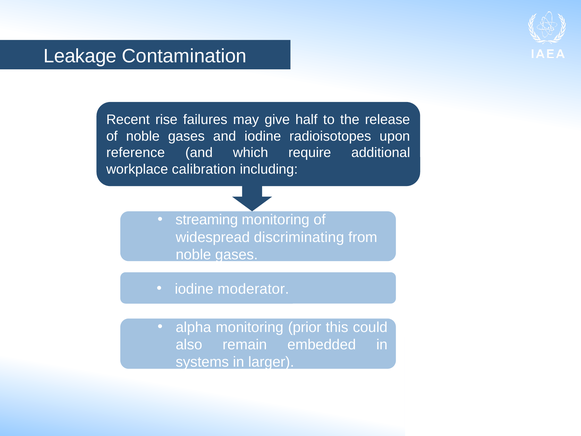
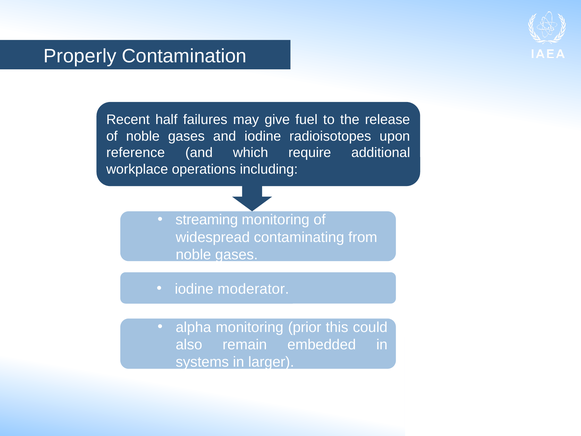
Leakage: Leakage -> Properly (80, 56)
rise: rise -> half (166, 120)
half: half -> fuel (306, 120)
calibration: calibration -> operations (204, 169)
discriminating: discriminating -> contaminating (299, 237)
